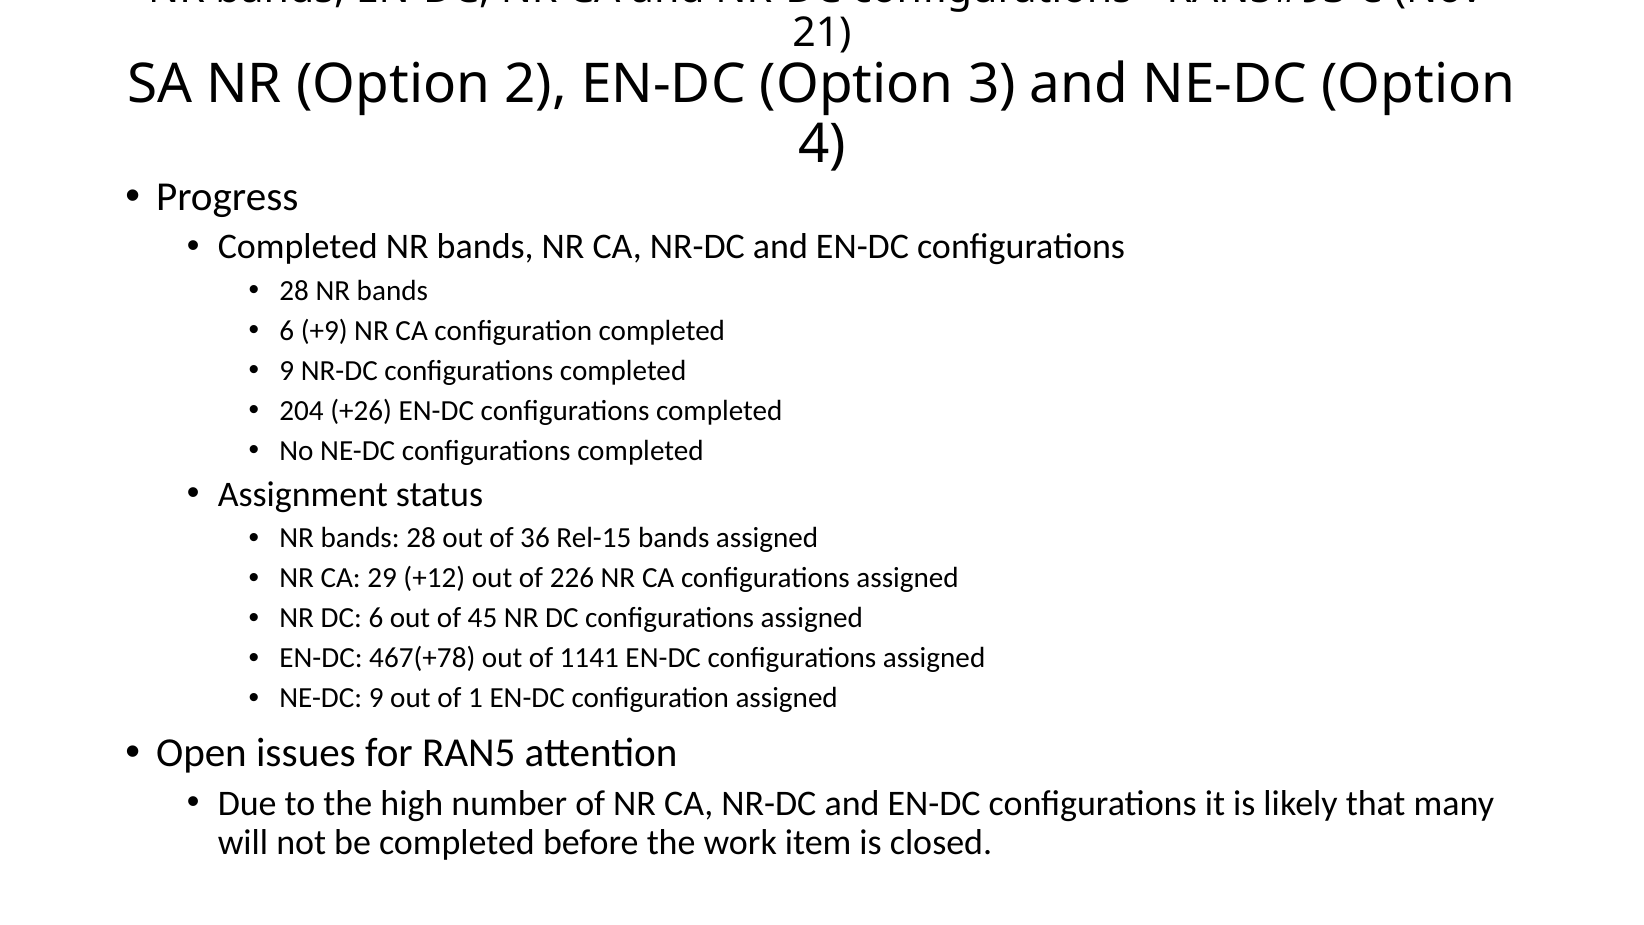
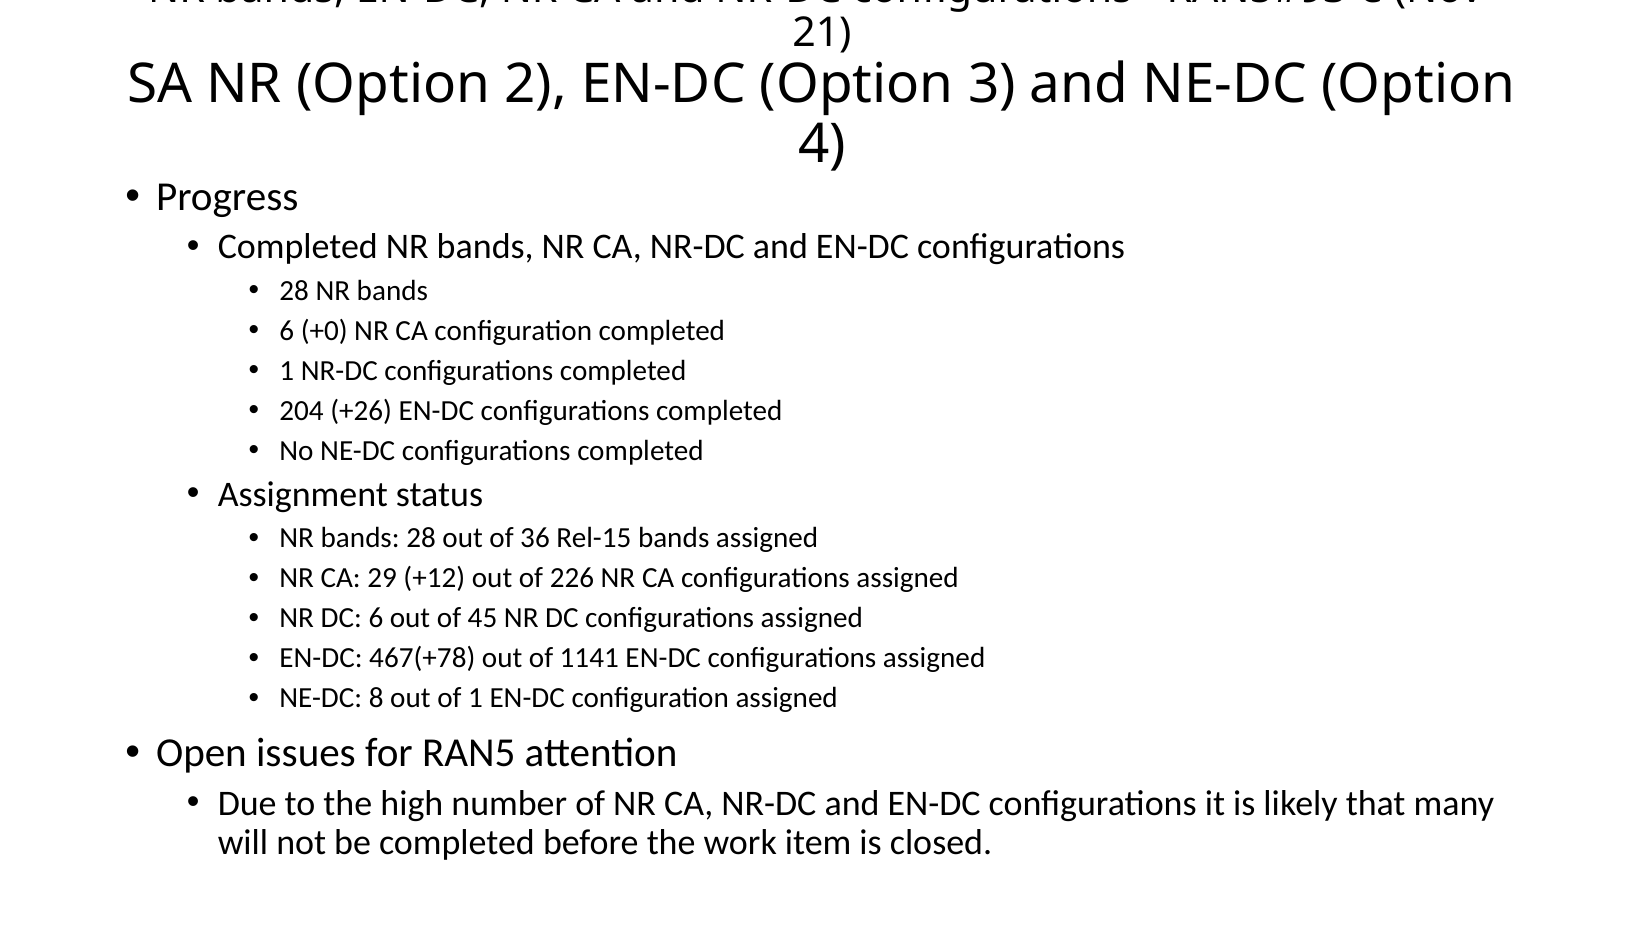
+9: +9 -> +0 (324, 331)
9: 9 -> 1 (287, 371)
NE-DC 9: 9 -> 8 (376, 698)
